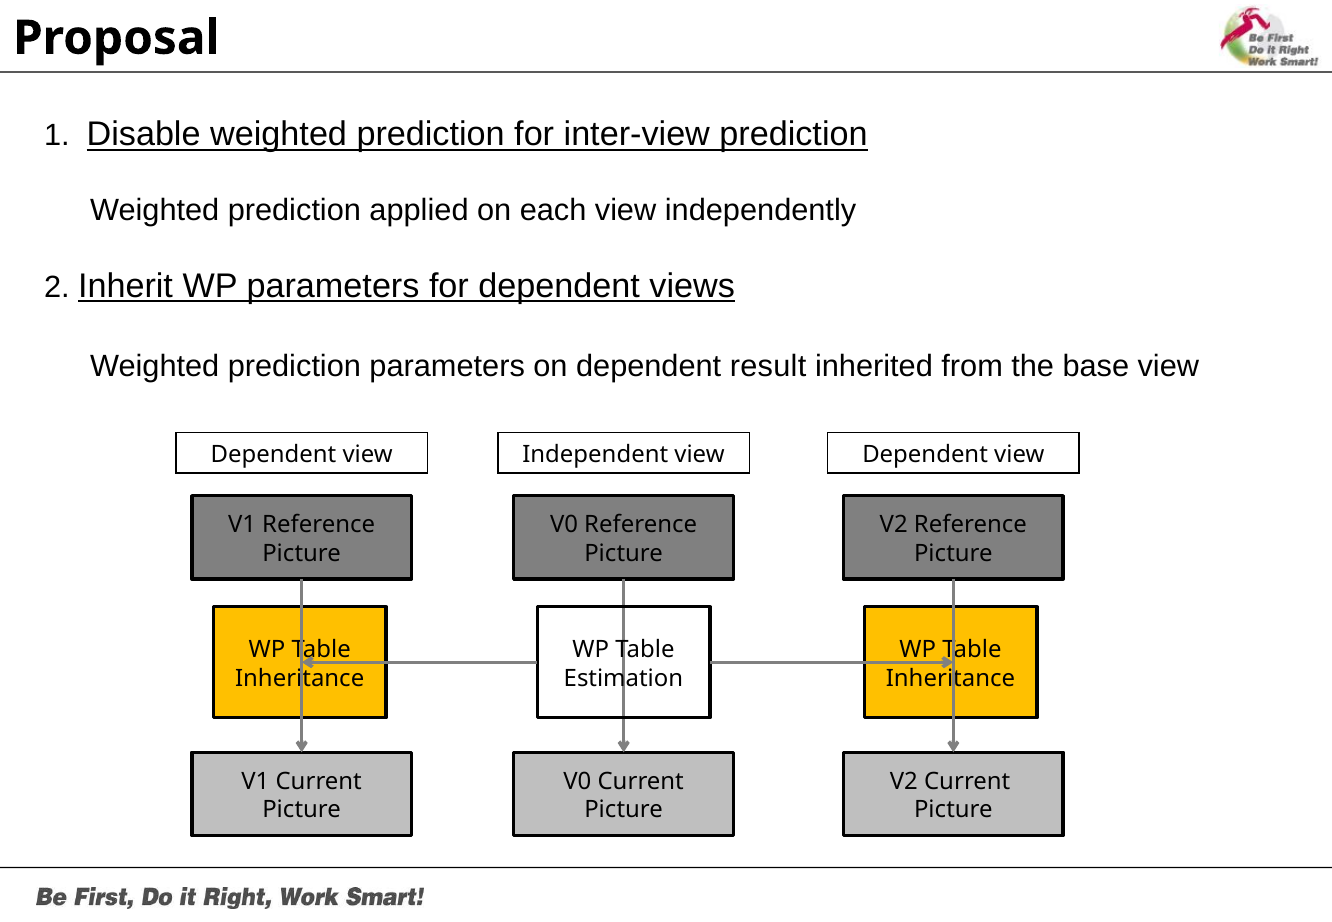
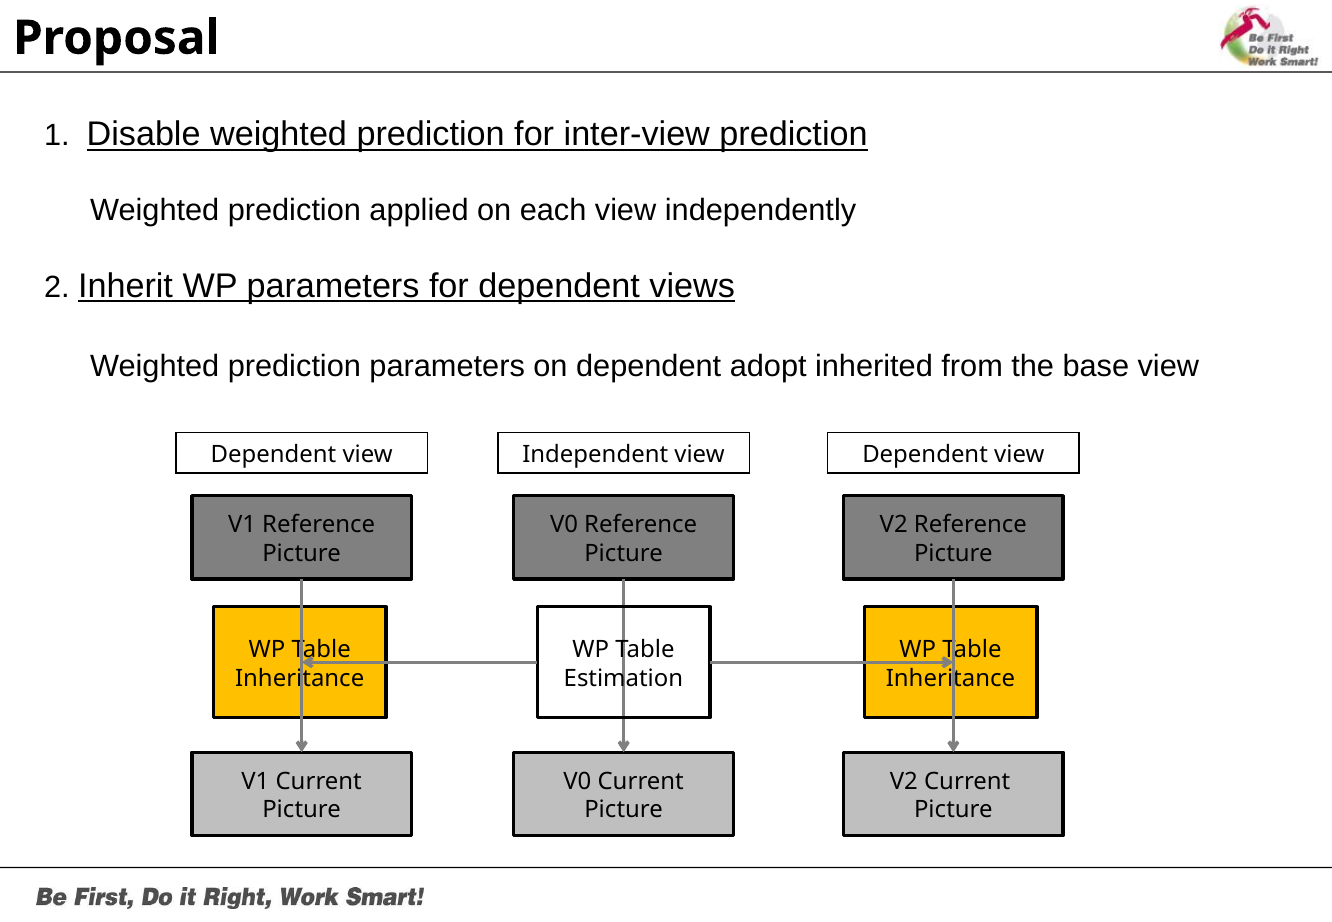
result: result -> adopt (768, 366)
